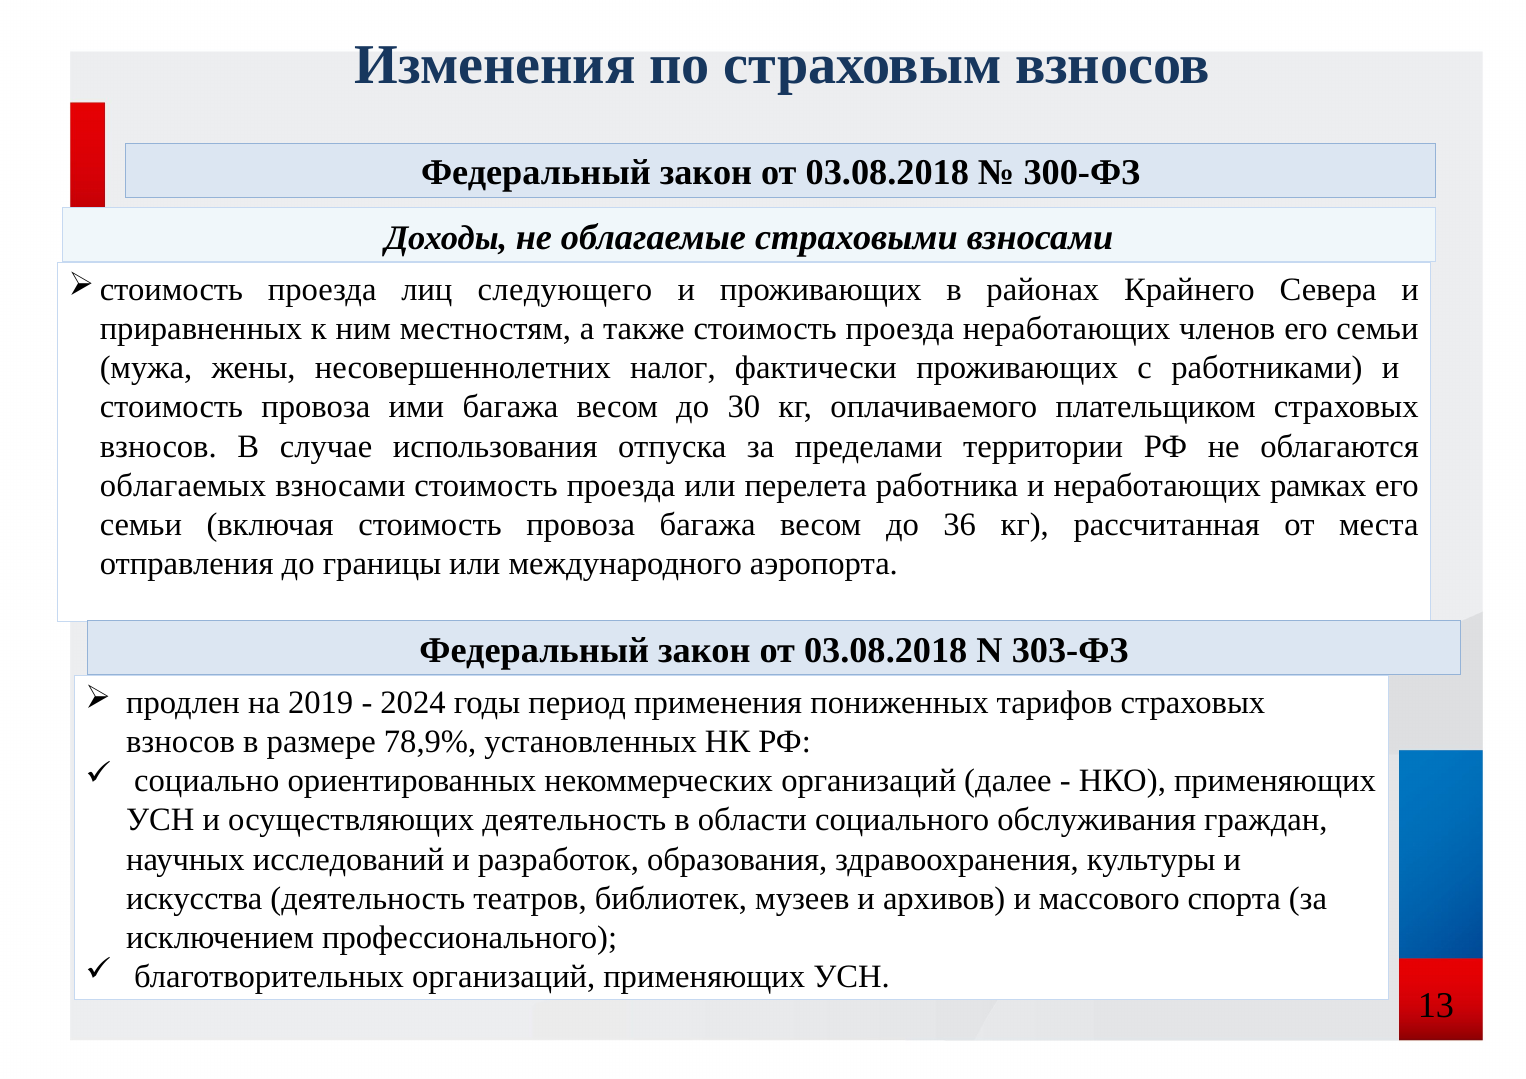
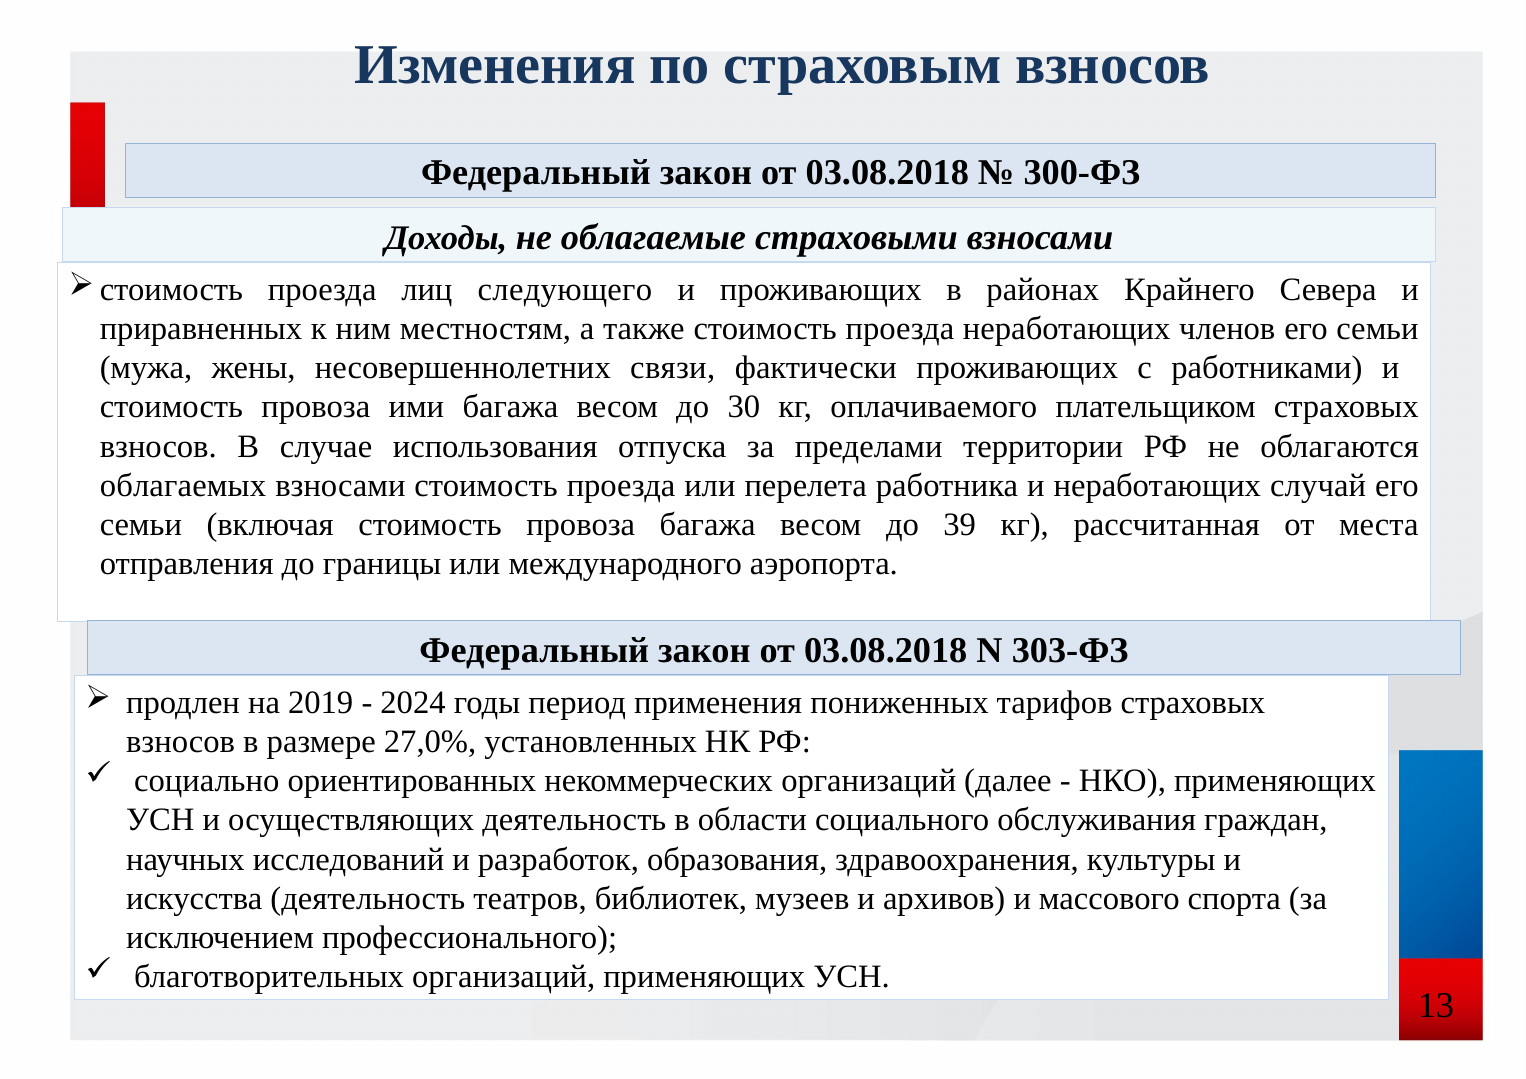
налог: налог -> связи (673, 368)
рамках: рамках -> случай (1318, 485)
36: 36 -> 39 (960, 525)
78,9%: 78,9% -> 27,0% (430, 742)
